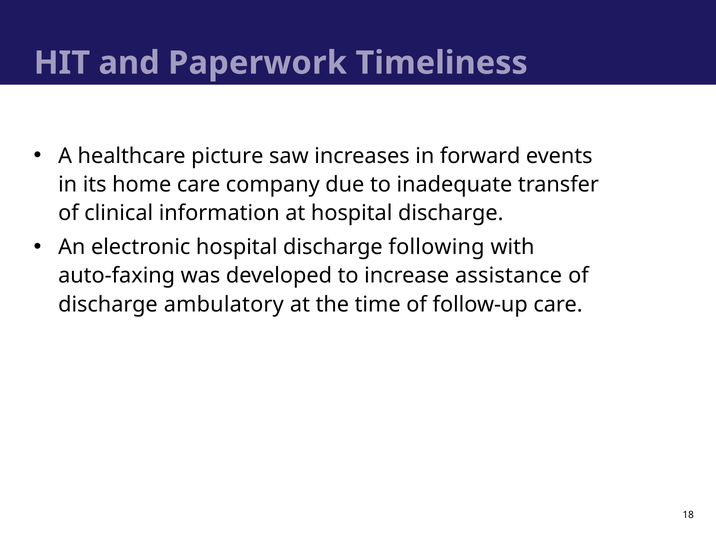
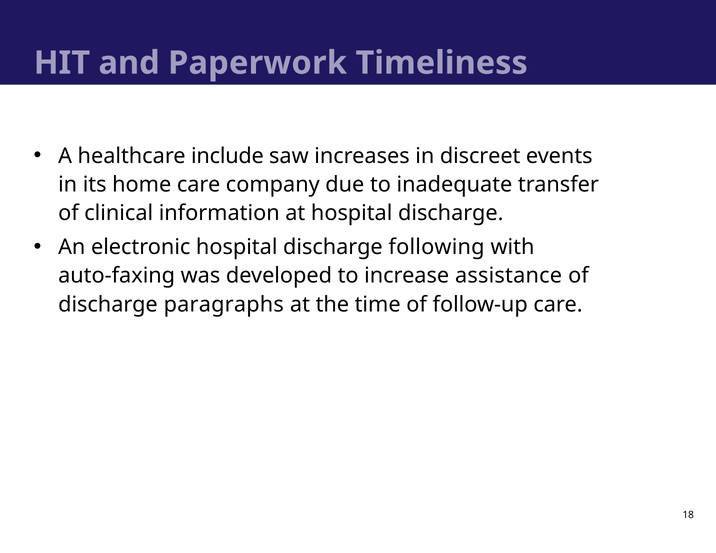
picture: picture -> include (227, 156)
forward: forward -> discreet (480, 156)
ambulatory: ambulatory -> paragraphs (224, 305)
